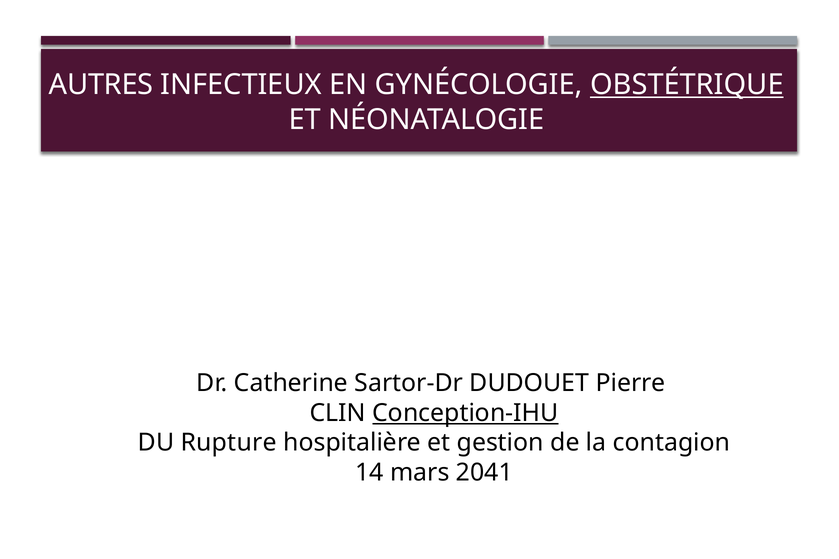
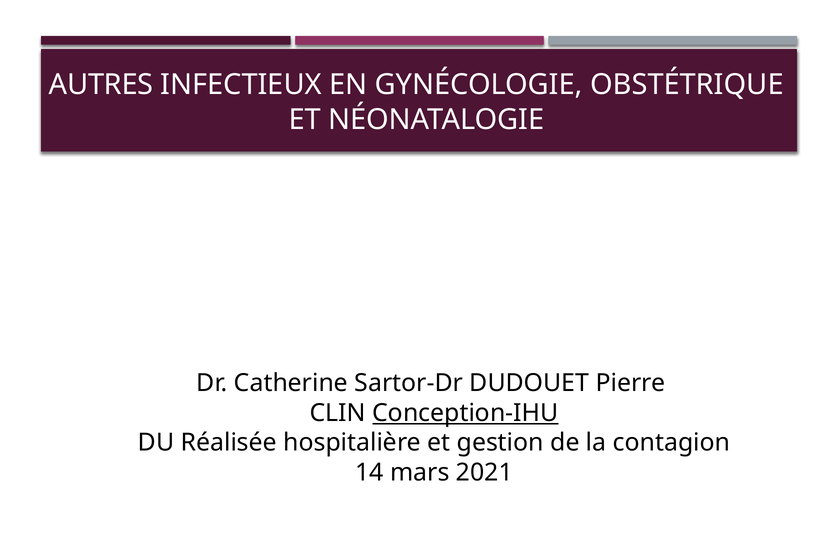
OBSTÉTRIQUE underline: present -> none (687, 85)
Rupture: Rupture -> Réalisée (229, 443)
2041: 2041 -> 2021 (484, 473)
